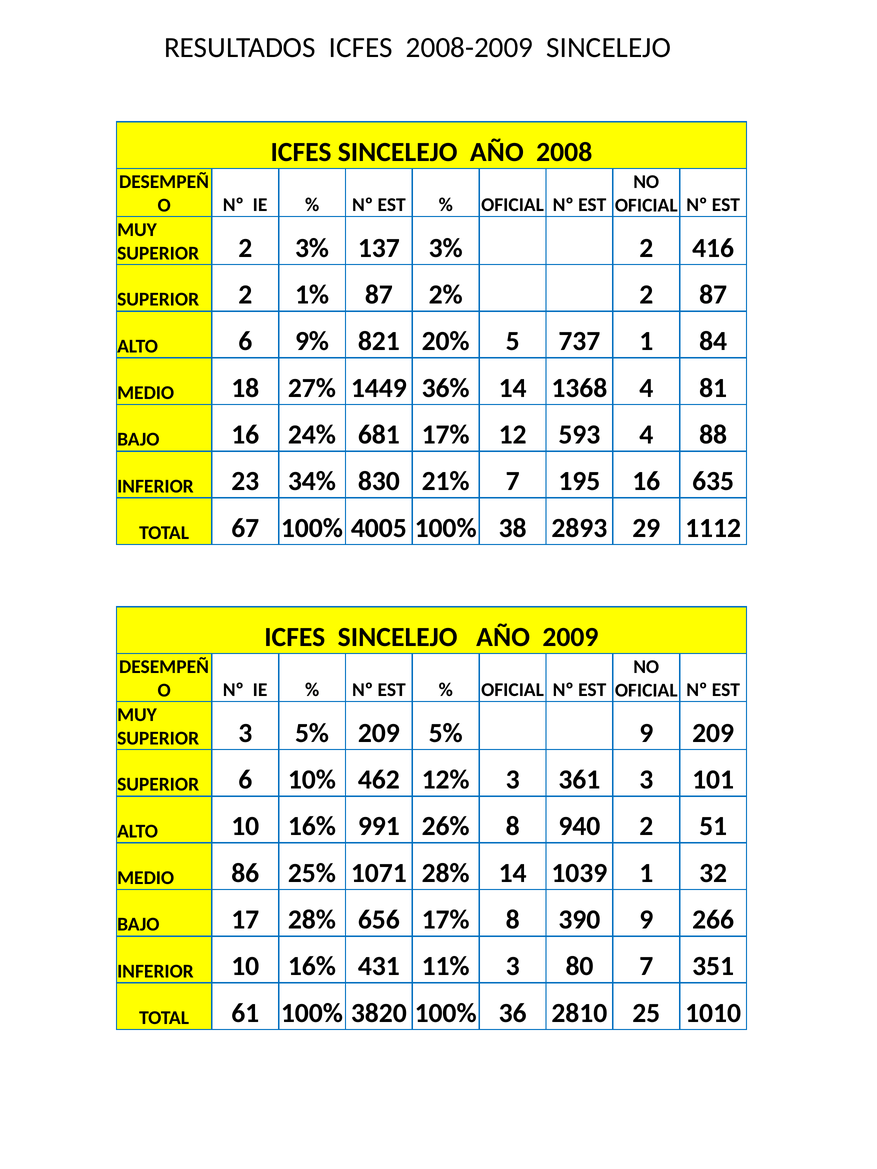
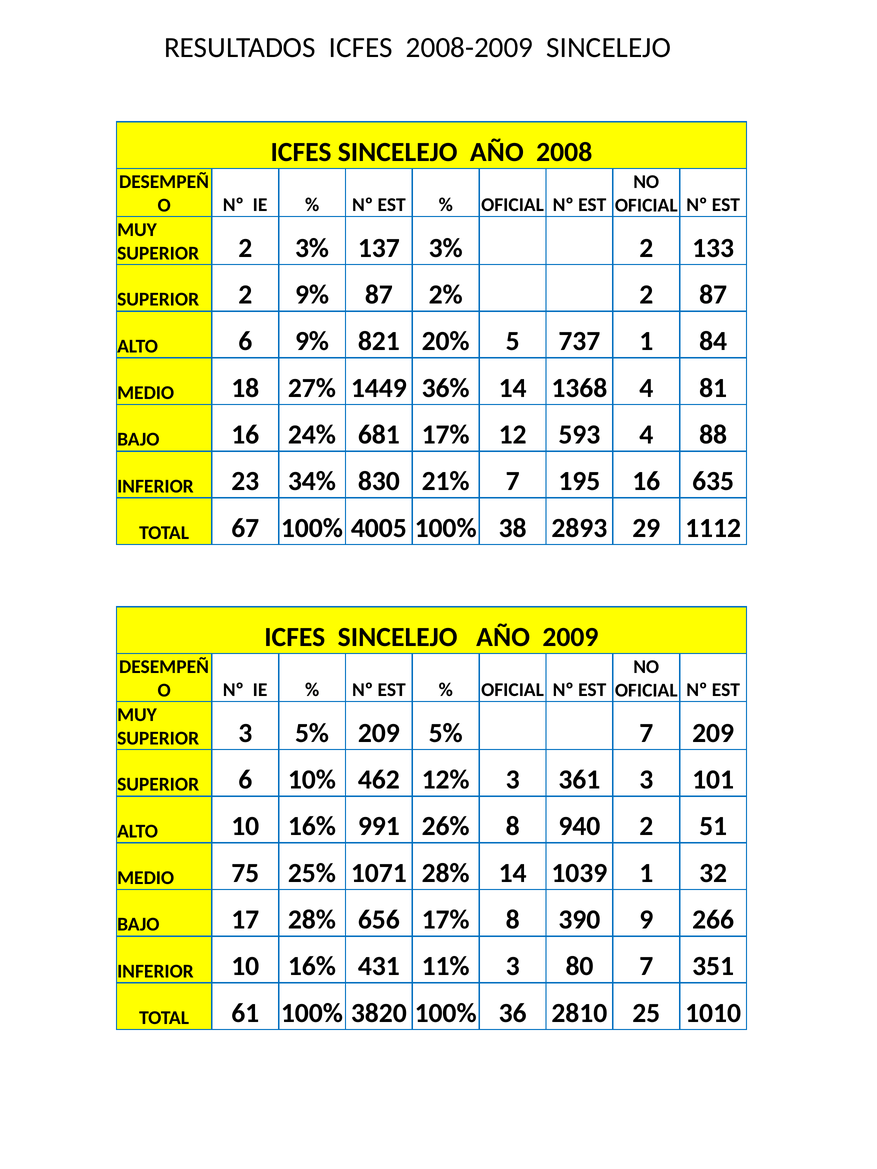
416: 416 -> 133 (713, 248)
2 1%: 1% -> 9% (312, 295)
5% 9: 9 -> 7 (646, 733)
86: 86 -> 75 (245, 873)
